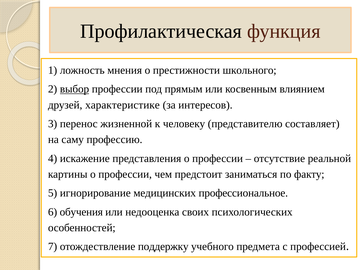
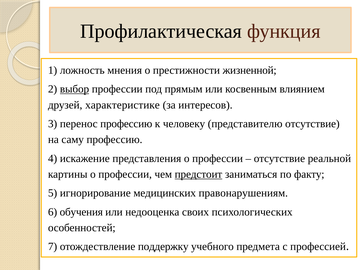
школьного: школьного -> жизненной (250, 70)
перенос жизненной: жизненной -> профессию (126, 124)
представителю составляет: составляет -> отсутствие (312, 124)
предстоит underline: none -> present (198, 175)
профессиональное: профессиональное -> правонарушениям (243, 194)
